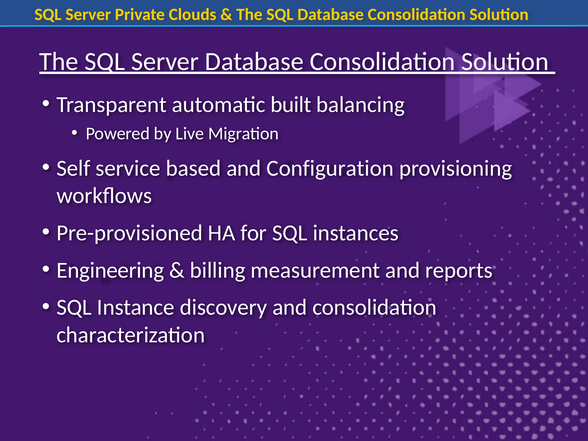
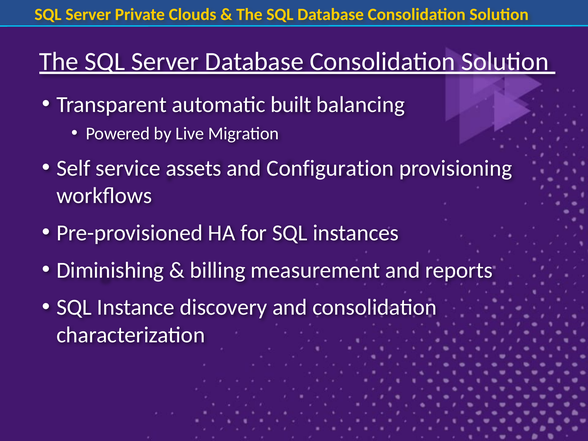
based: based -> assets (194, 168)
Engineering: Engineering -> Diminishing (110, 270)
